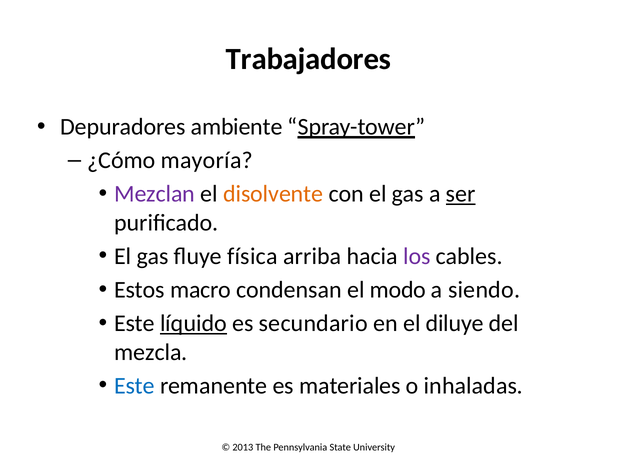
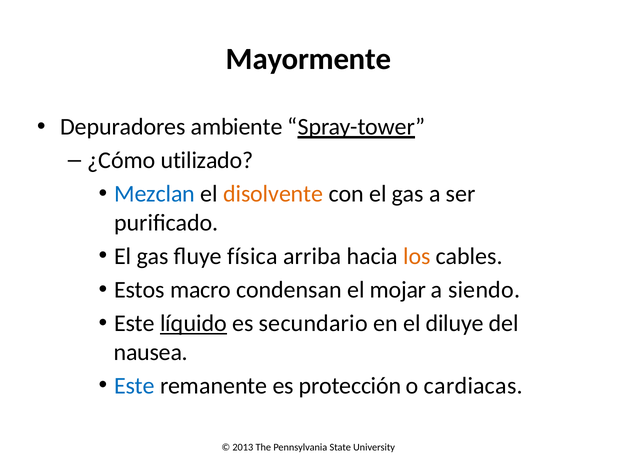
Trabajadores: Trabajadores -> Mayormente (309, 59)
mayoría: mayoría -> utilizado (207, 161)
Mezclan colour: purple -> blue (155, 194)
ser underline: present -> none (461, 194)
los colour: purple -> orange (417, 257)
modo: modo -> mojar (398, 290)
mezcla: mezcla -> nausea (151, 353)
materiales: materiales -> protección (350, 386)
inhaladas: inhaladas -> cardiacas (473, 386)
